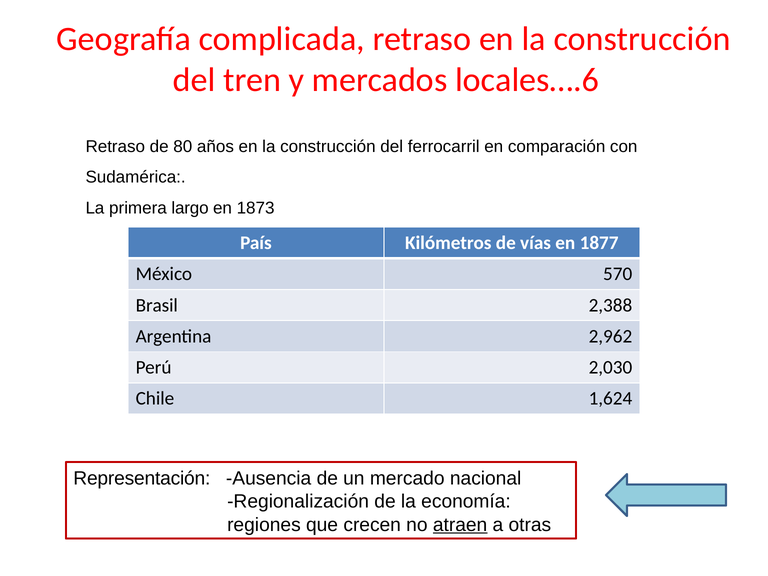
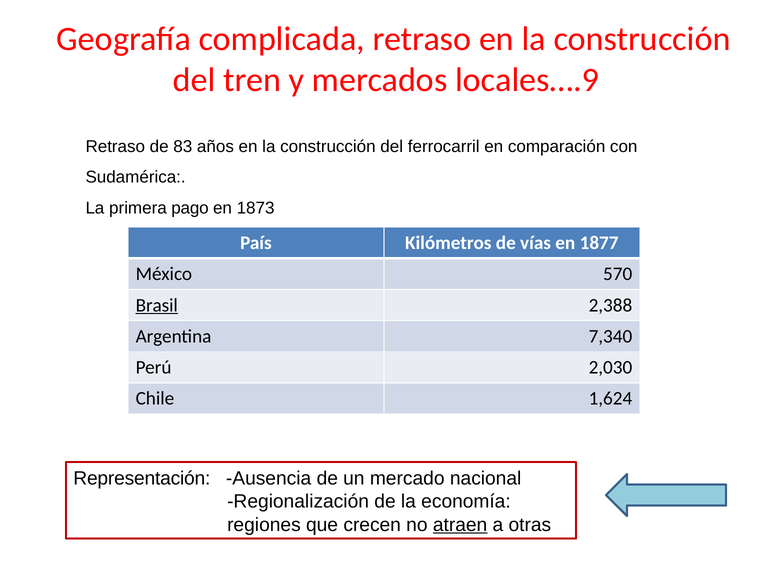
locales….6: locales….6 -> locales….9 (527, 80)
80: 80 -> 83 (183, 147)
largo: largo -> pago (190, 208)
Brasil underline: none -> present (157, 305)
2,962: 2,962 -> 7,340 (610, 336)
